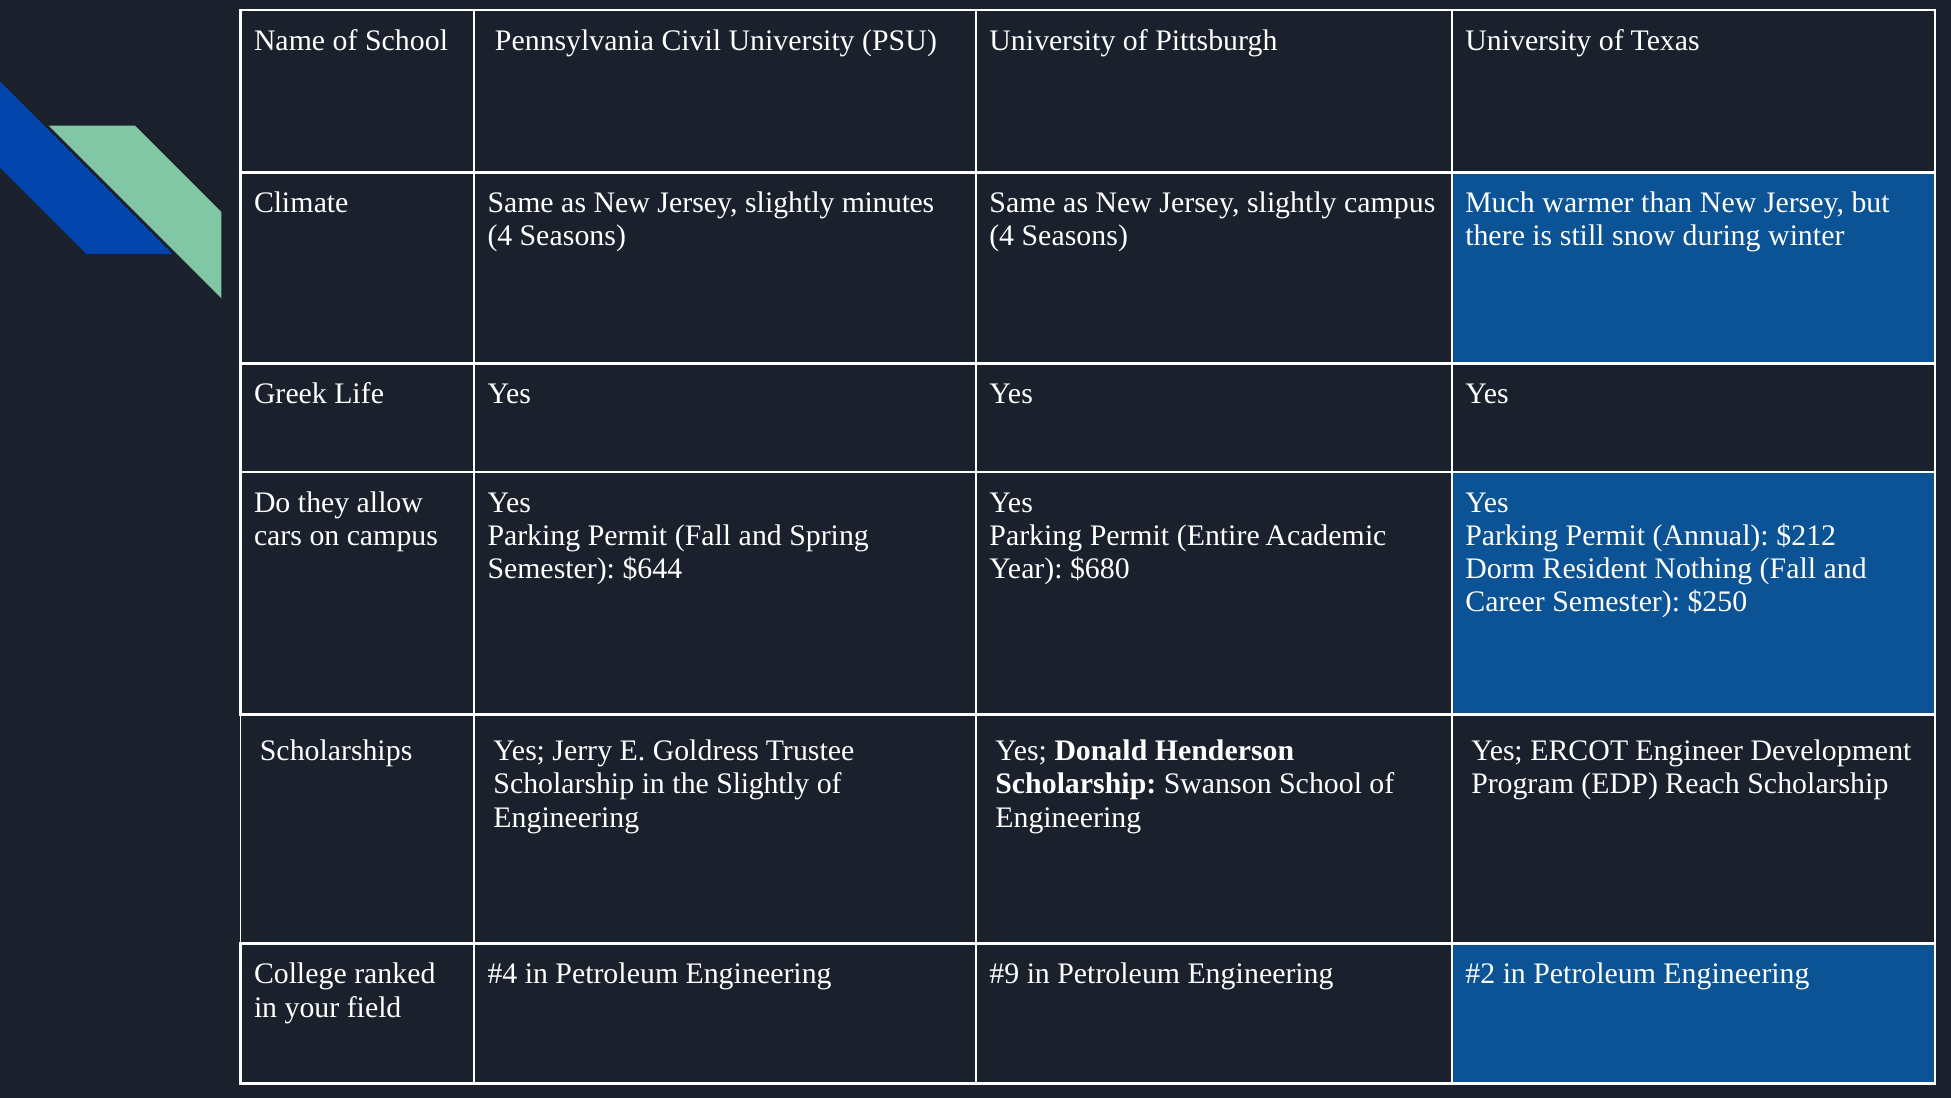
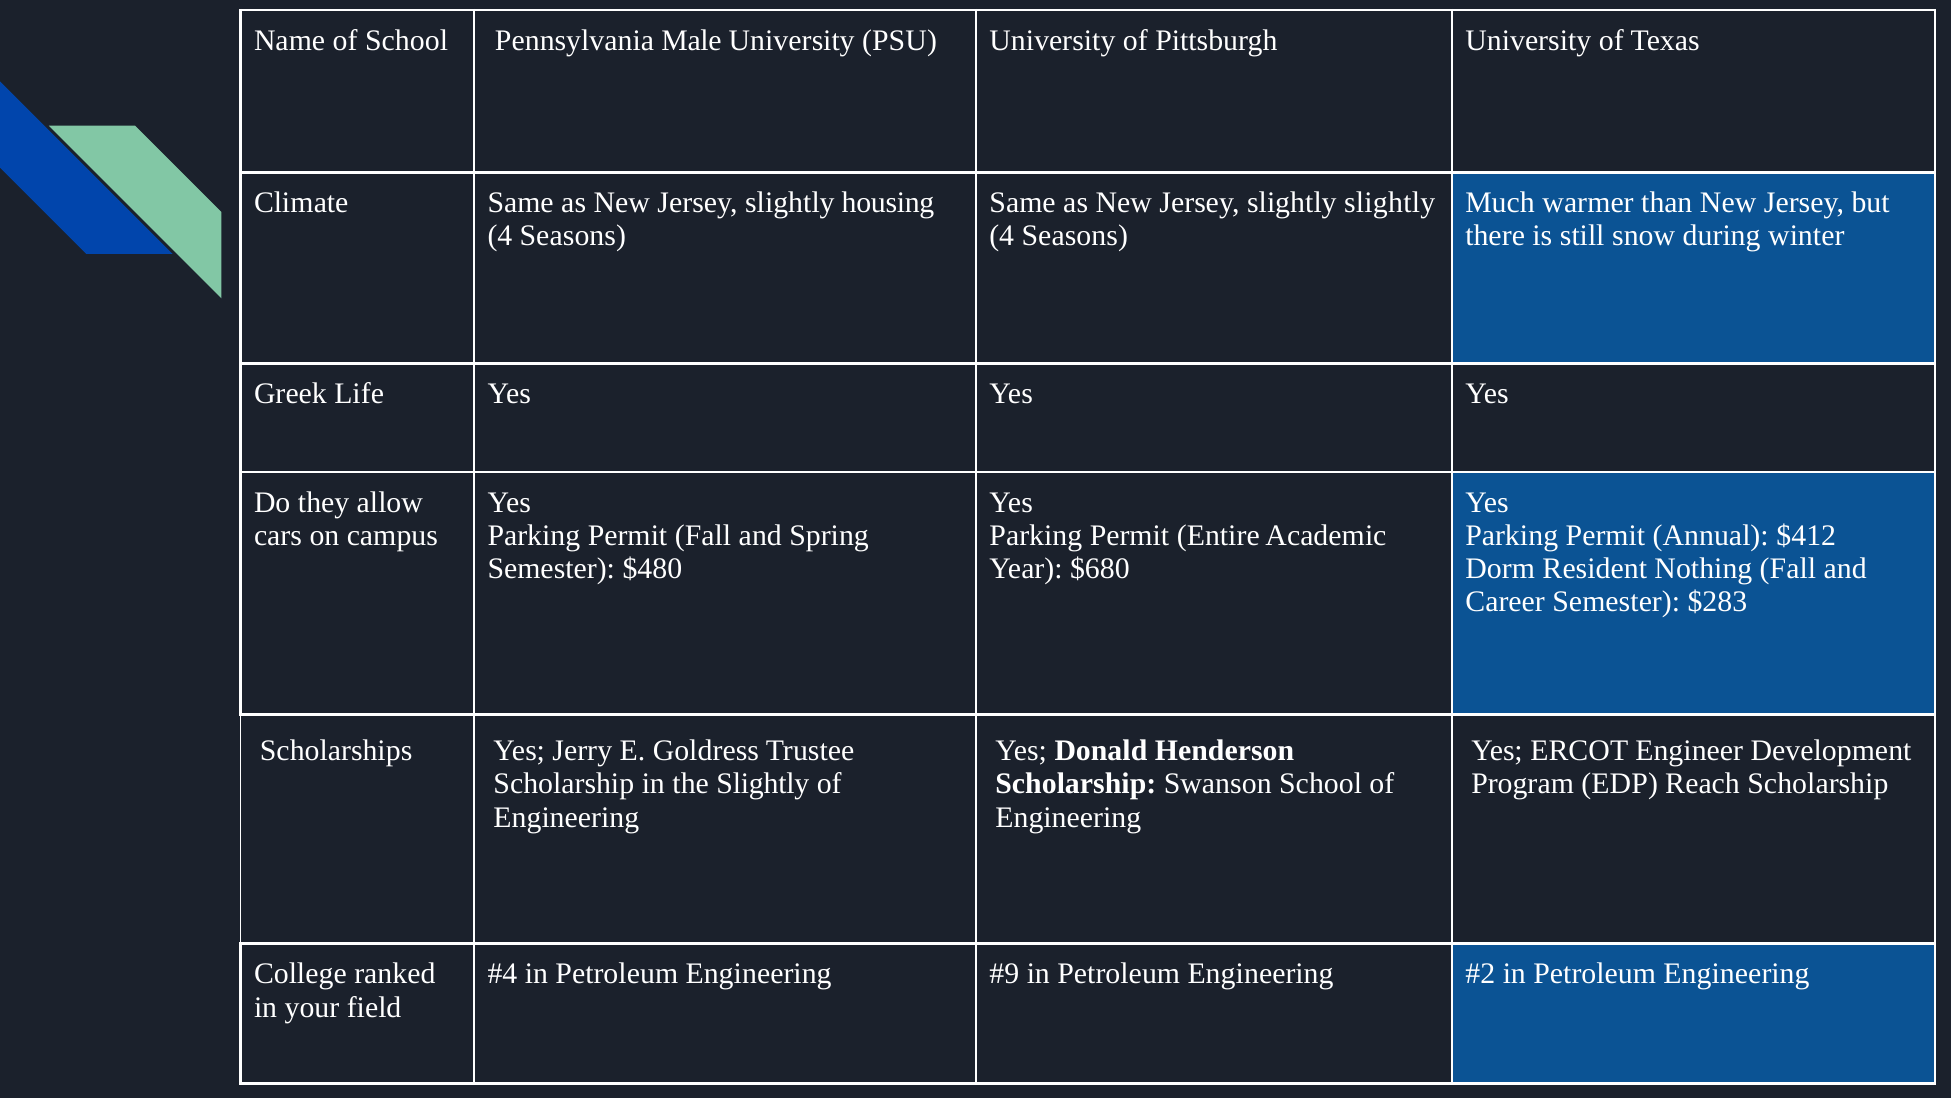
Civil: Civil -> Male (691, 40)
minutes: minutes -> housing (888, 203)
slightly campus: campus -> slightly (1390, 203)
$212: $212 -> $412 (1806, 535)
$644: $644 -> $480 (652, 569)
$250: $250 -> $283 (1717, 602)
